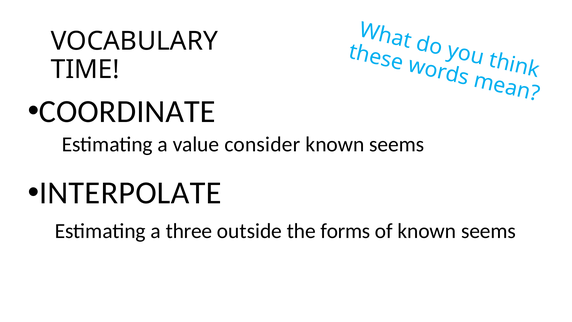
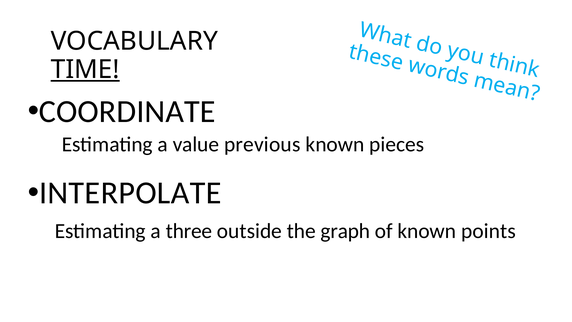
TIME underline: none -> present (85, 69)
consider: consider -> previous (262, 144)
seems: seems -> pieces (397, 144)
forms: forms -> graph (345, 231)
of known seems: seems -> points (488, 231)
